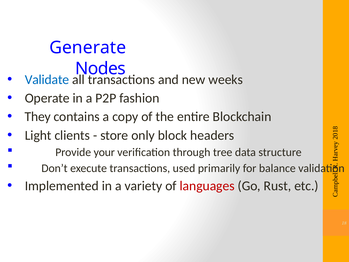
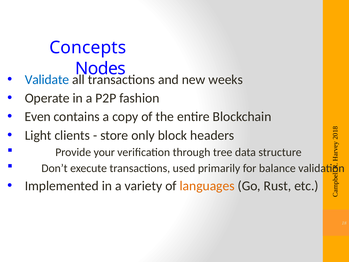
Generate: Generate -> Concepts (88, 48)
They: They -> Even (38, 117)
languages colour: red -> orange (207, 186)
